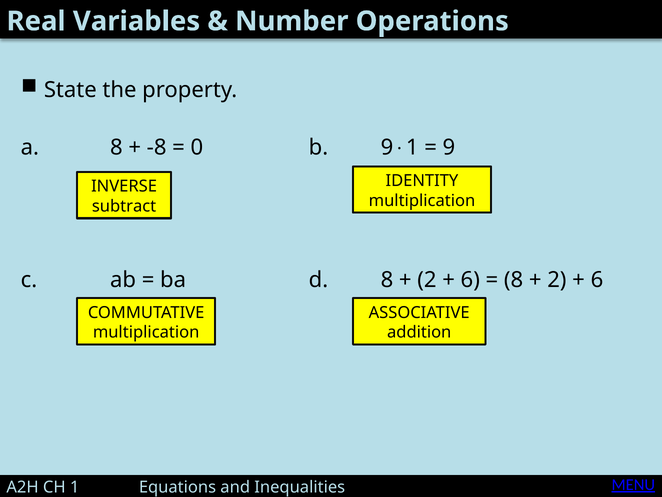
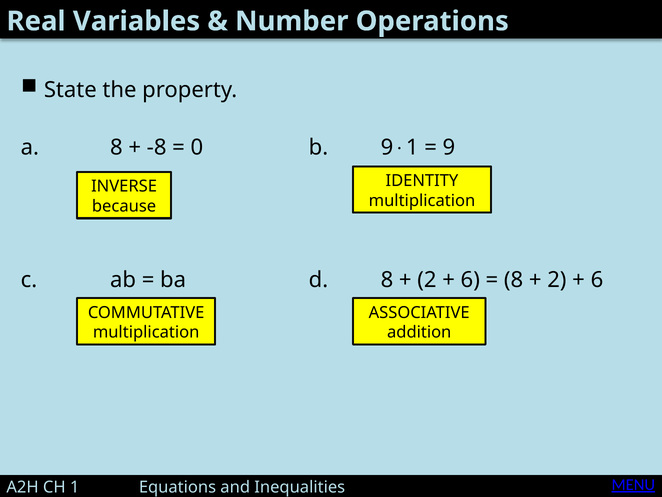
subtract: subtract -> because (124, 206)
